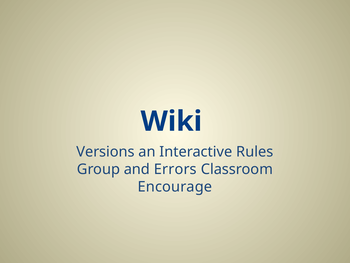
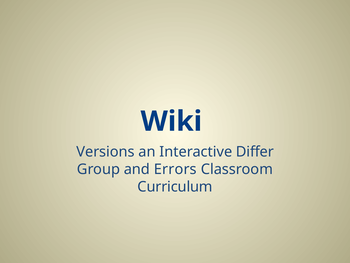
Rules: Rules -> Differ (255, 151)
Encourage: Encourage -> Curriculum (175, 186)
